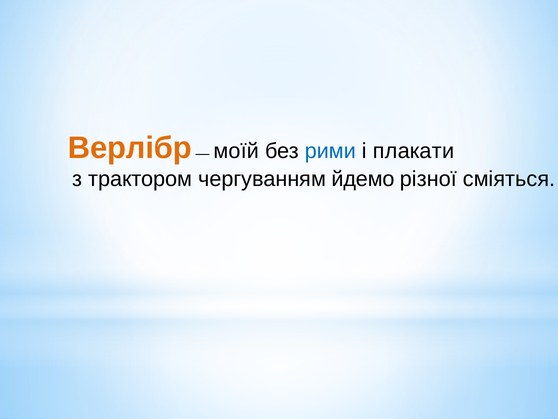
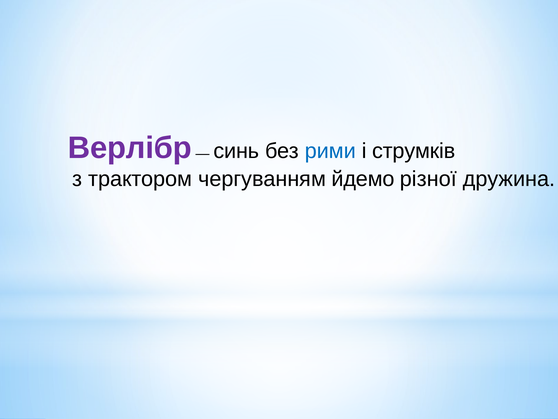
Верлібр colour: orange -> purple (130, 148)
моїй: моїй -> синь (236, 151)
плакати: плакати -> струмків (414, 151)
сміяться: сміяться -> дружина (509, 179)
